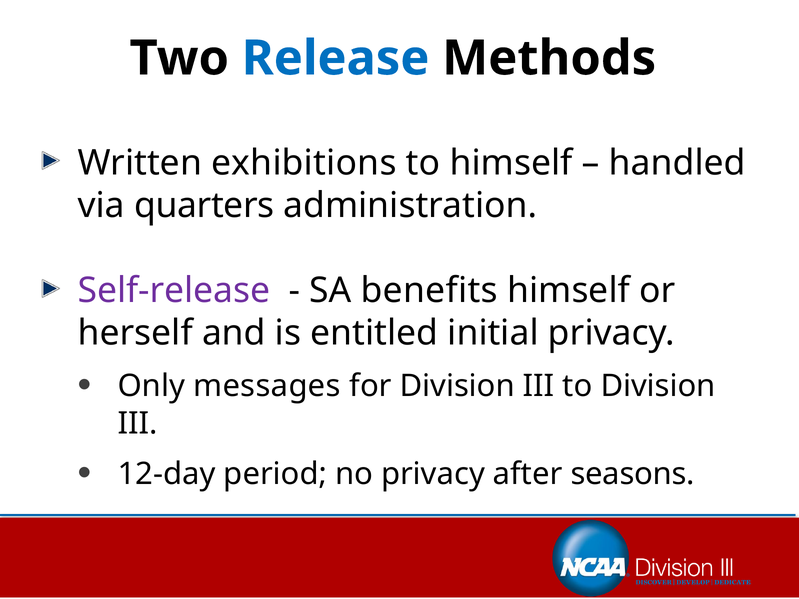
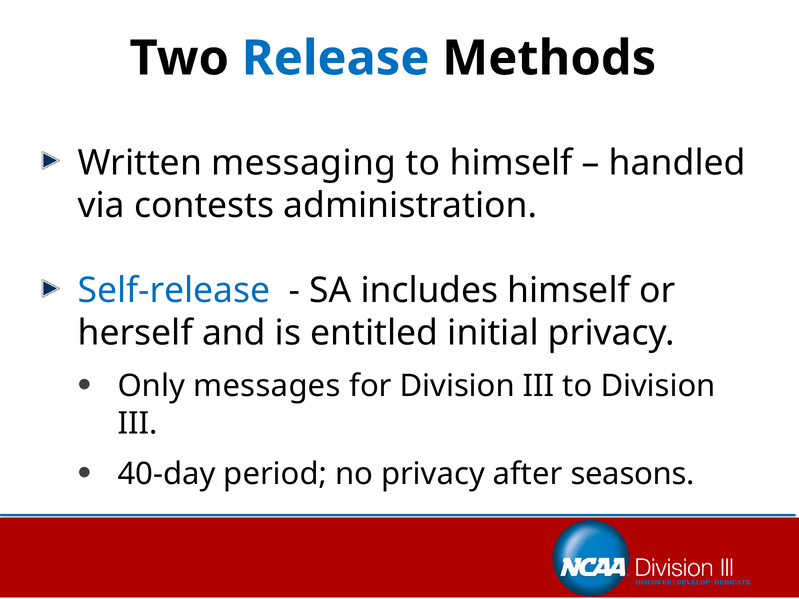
exhibitions: exhibitions -> messaging (304, 163)
quarters: quarters -> contests (204, 206)
Self-release colour: purple -> blue (174, 291)
benefits: benefits -> includes (429, 291)
12-day: 12-day -> 40-day (167, 474)
